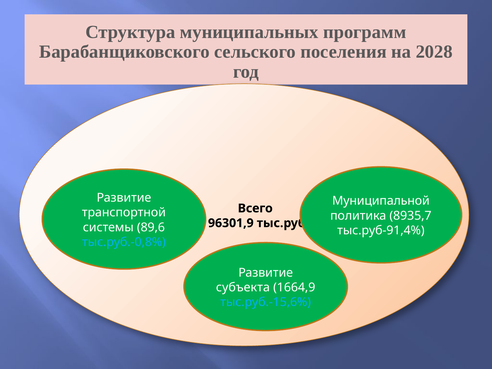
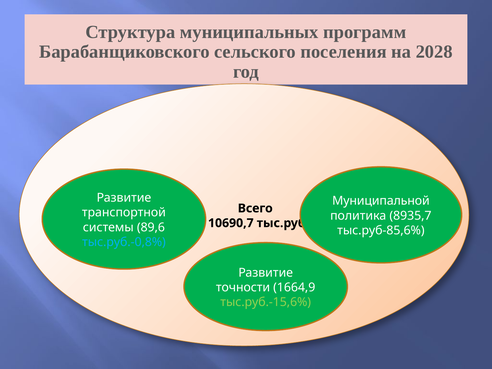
96301,9: 96301,9 -> 10690,7 (231, 223)
тыс.руб-91,4%: тыс.руб-91,4% -> тыс.руб-85,6% (381, 230)
субъекта: субъекта -> точности (243, 287)
тыс.руб.-15,6% colour: light blue -> light green (266, 302)
